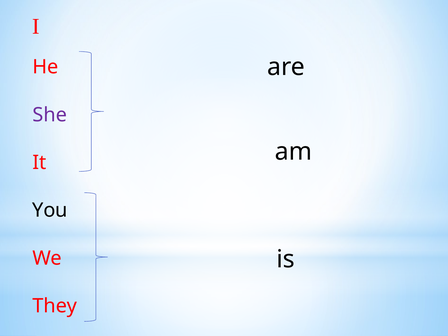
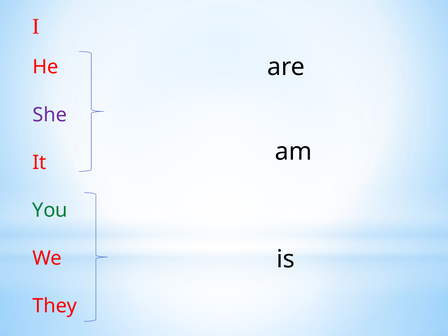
You colour: black -> green (50, 210)
